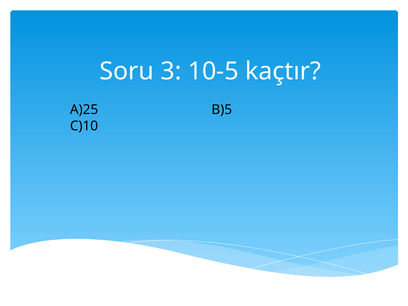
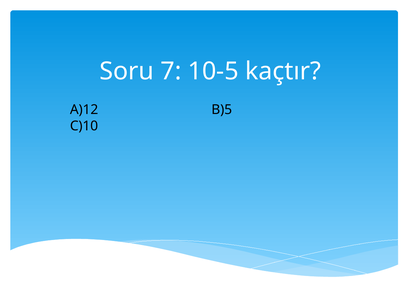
3: 3 -> 7 (171, 71)
A)25: A)25 -> A)12 (84, 110)
